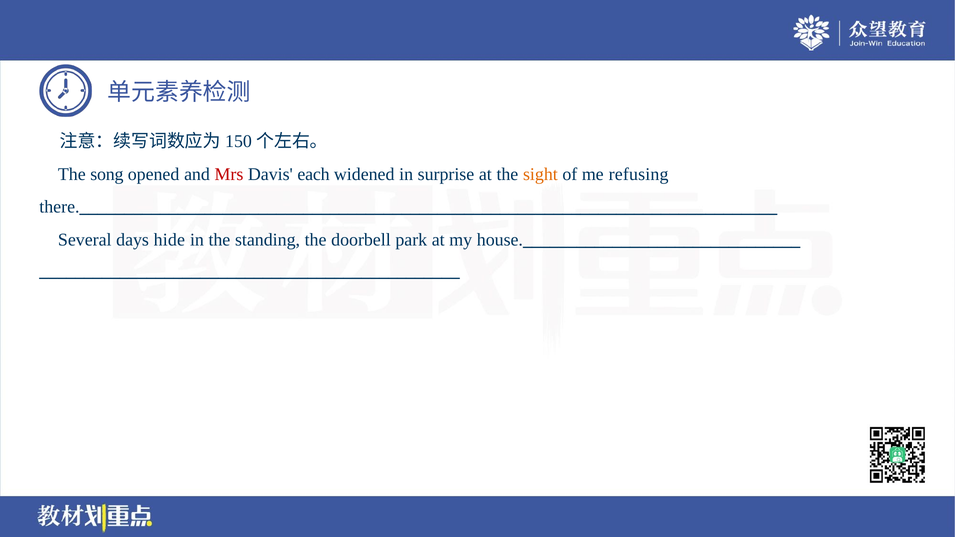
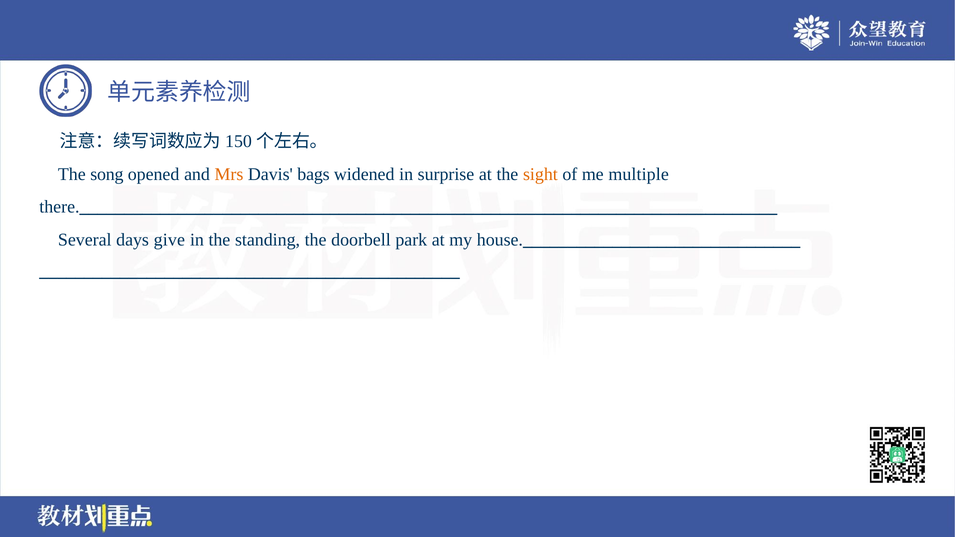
Mrs colour: red -> orange (229, 174)
each: each -> bags (313, 174)
refusing: refusing -> multiple (639, 174)
hide: hide -> give (169, 240)
